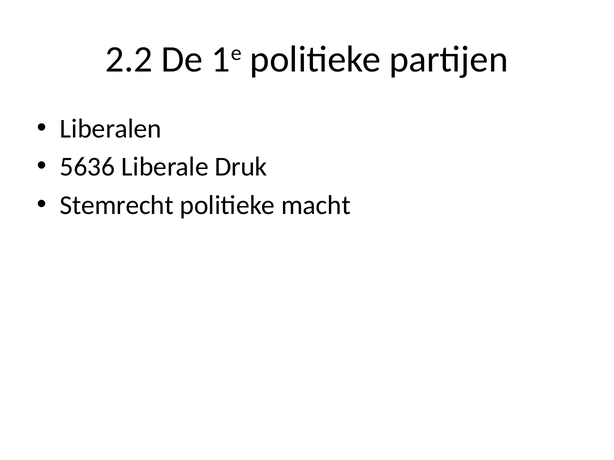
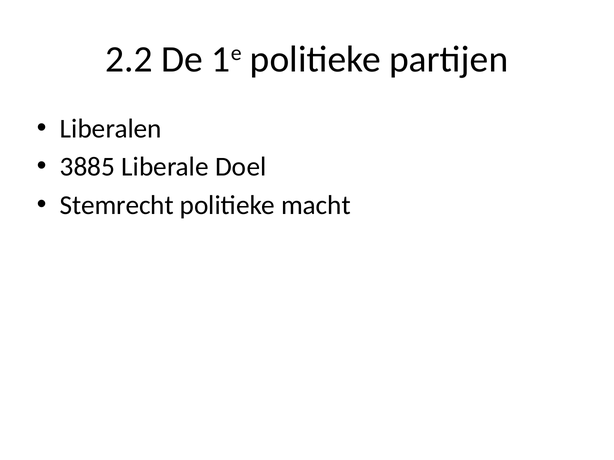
5636: 5636 -> 3885 (87, 167)
Druk: Druk -> Doel (241, 167)
